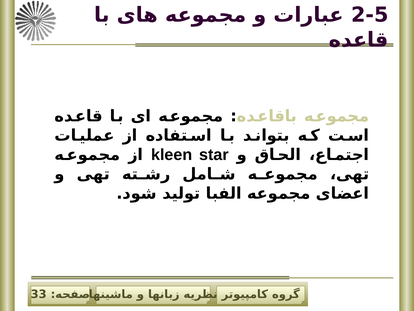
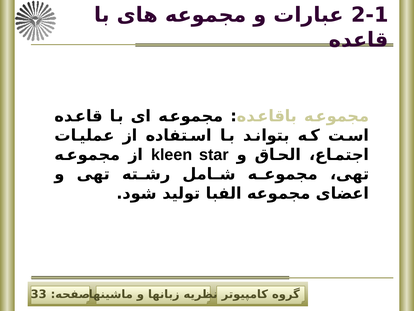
2-5: 2-5 -> 2-1 (370, 15)
